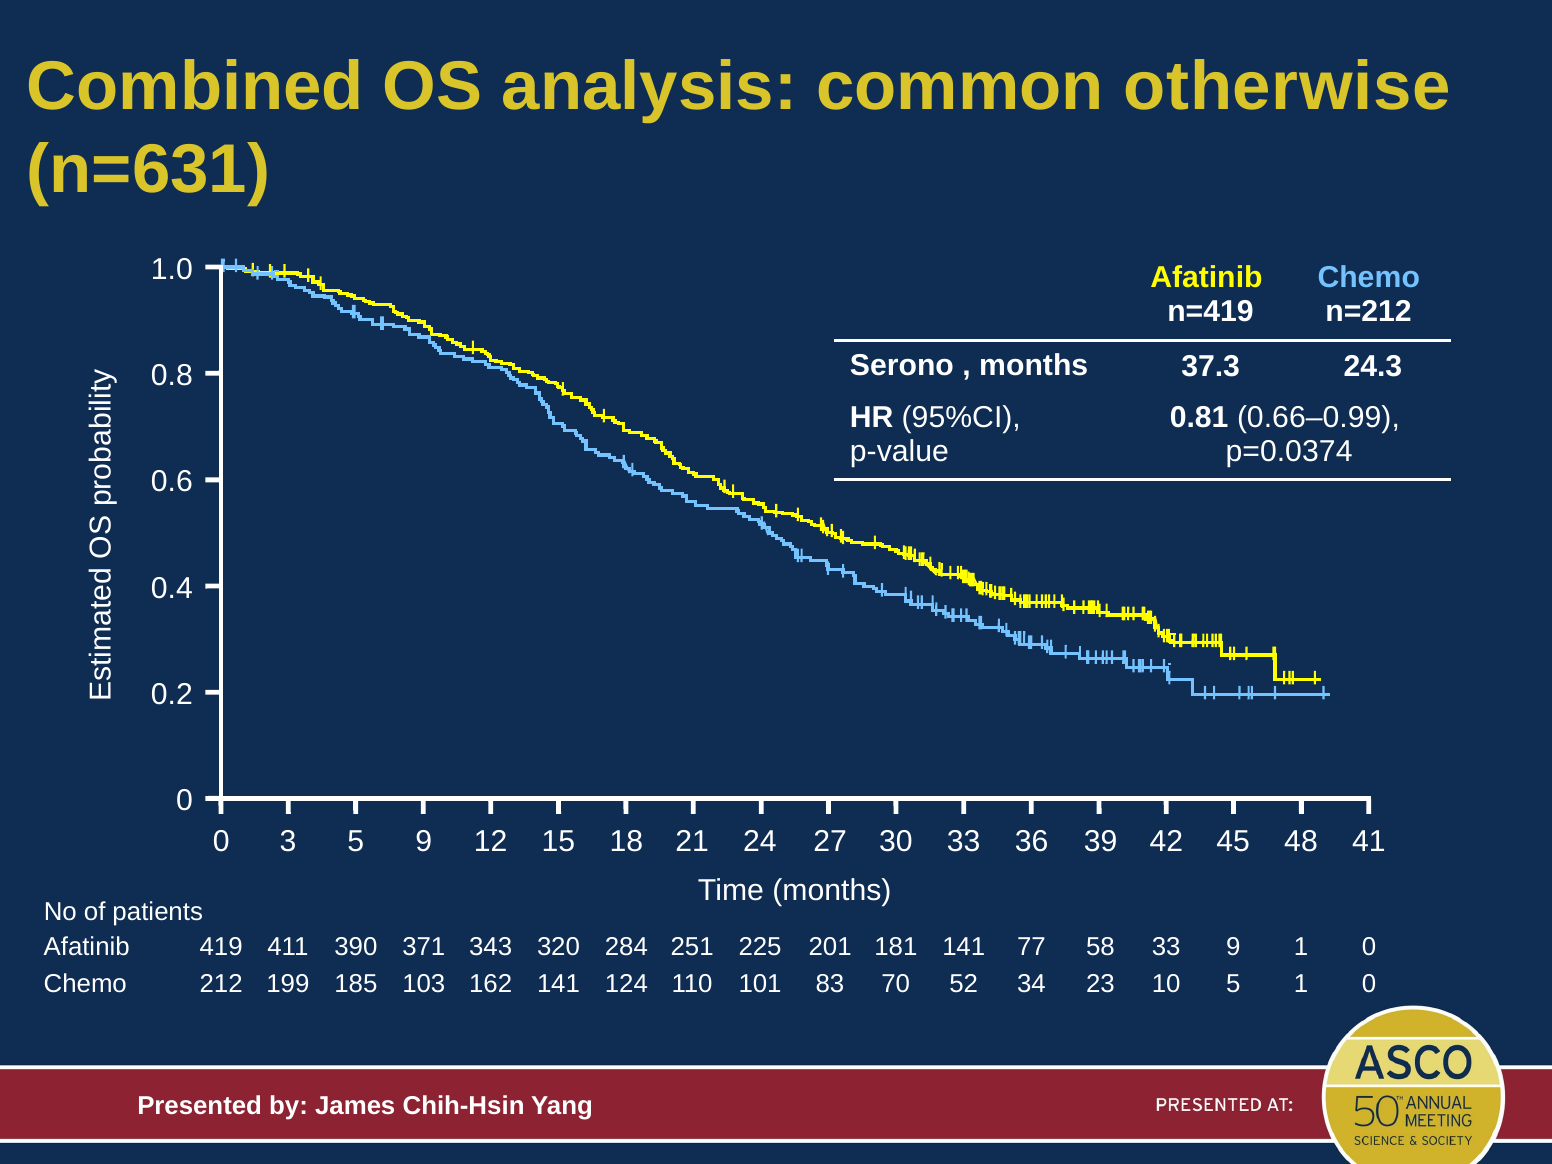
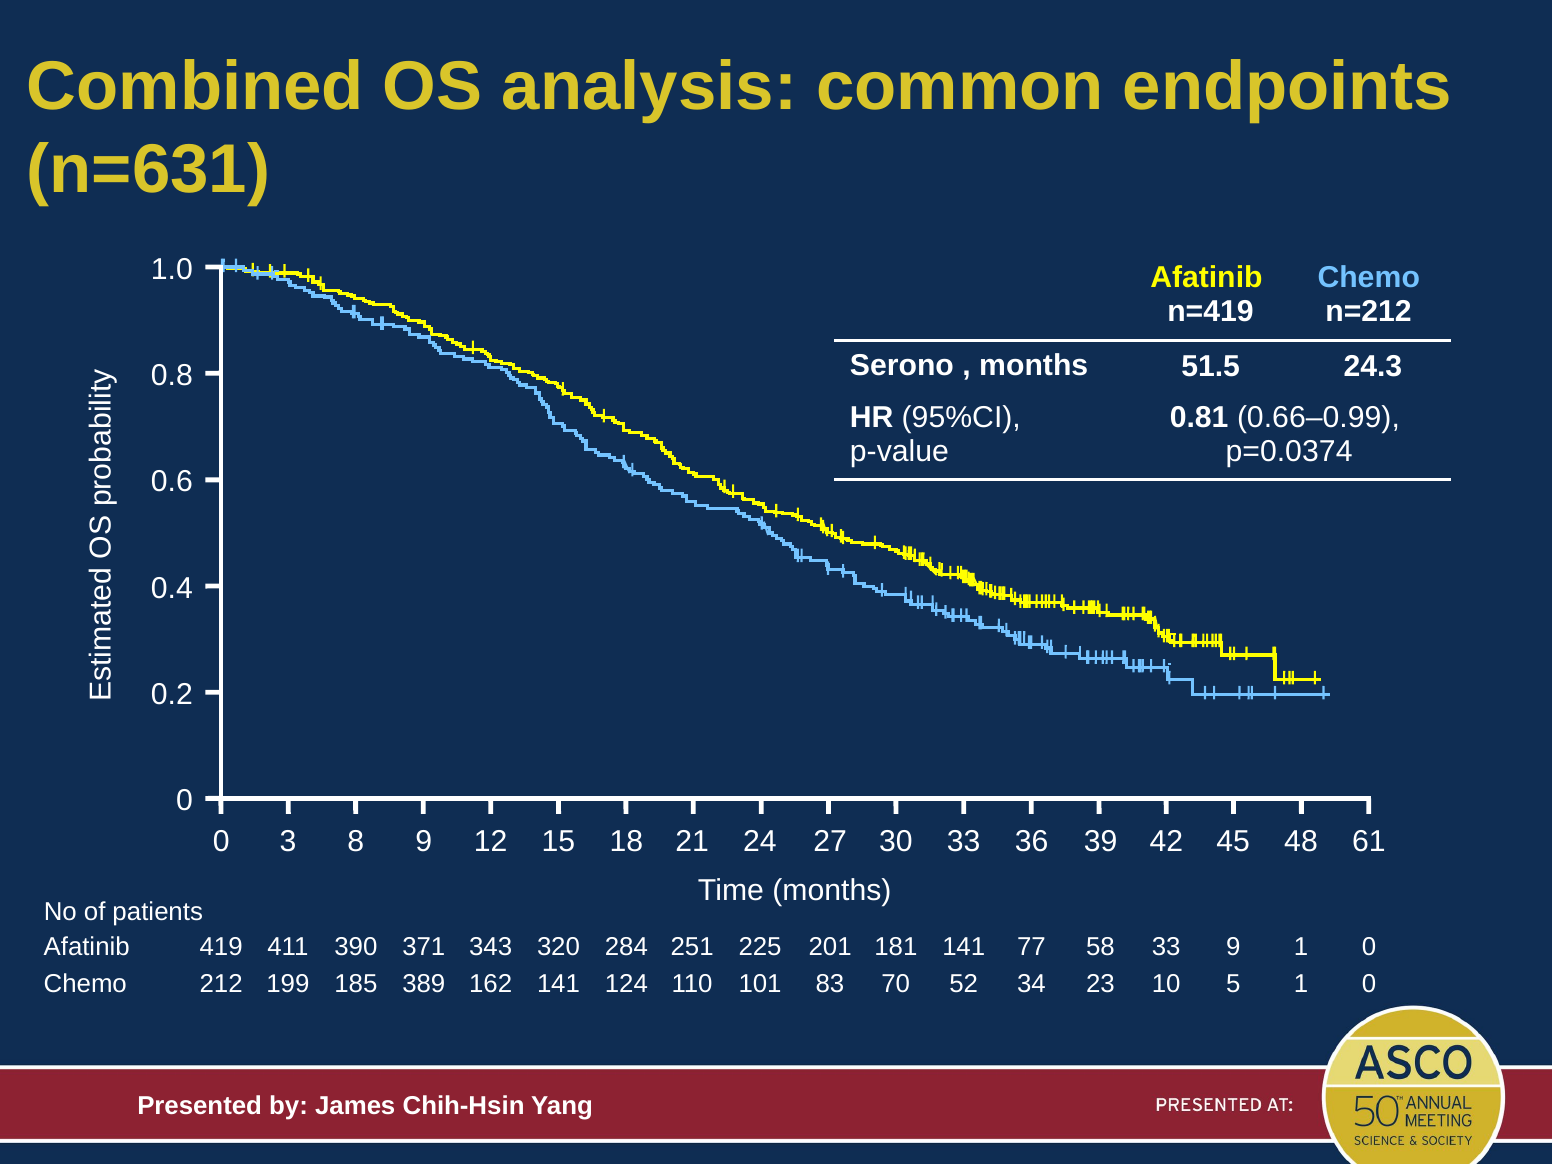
otherwise: otherwise -> endpoints (1288, 87)
37.3: 37.3 -> 51.5 (1211, 367)
3 5: 5 -> 8 (356, 841)
41: 41 -> 61 (1369, 841)
103: 103 -> 389 (424, 984)
